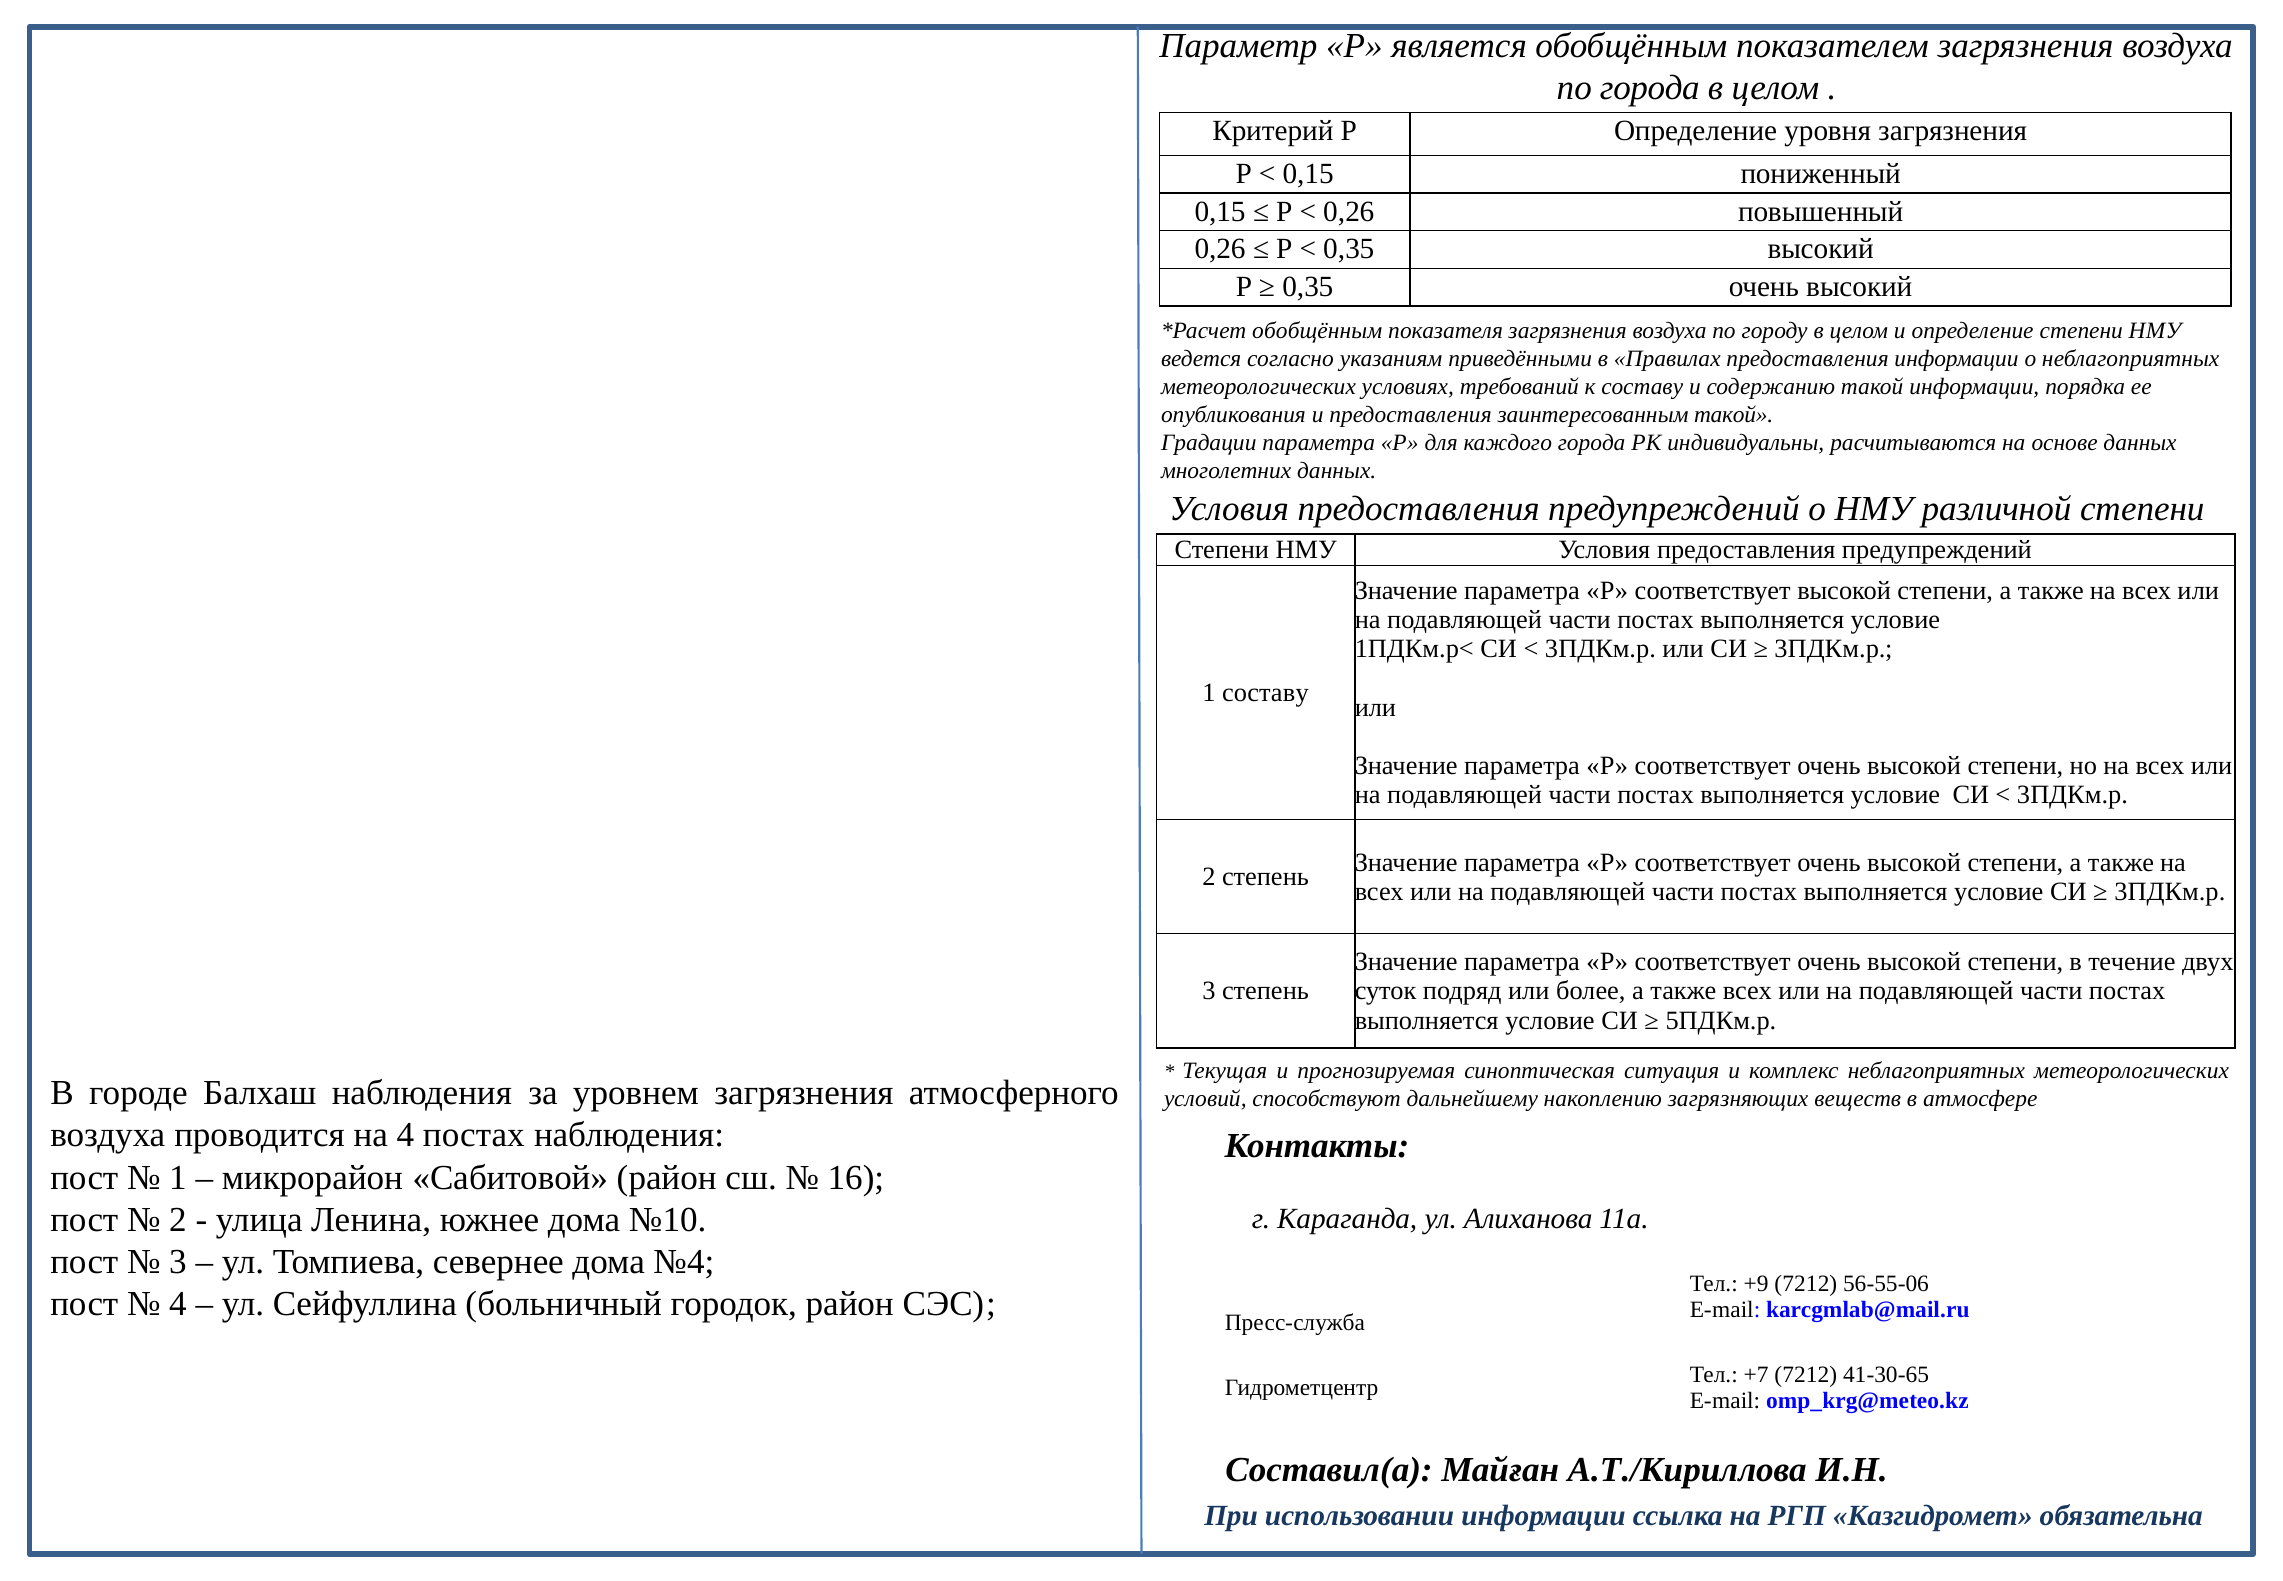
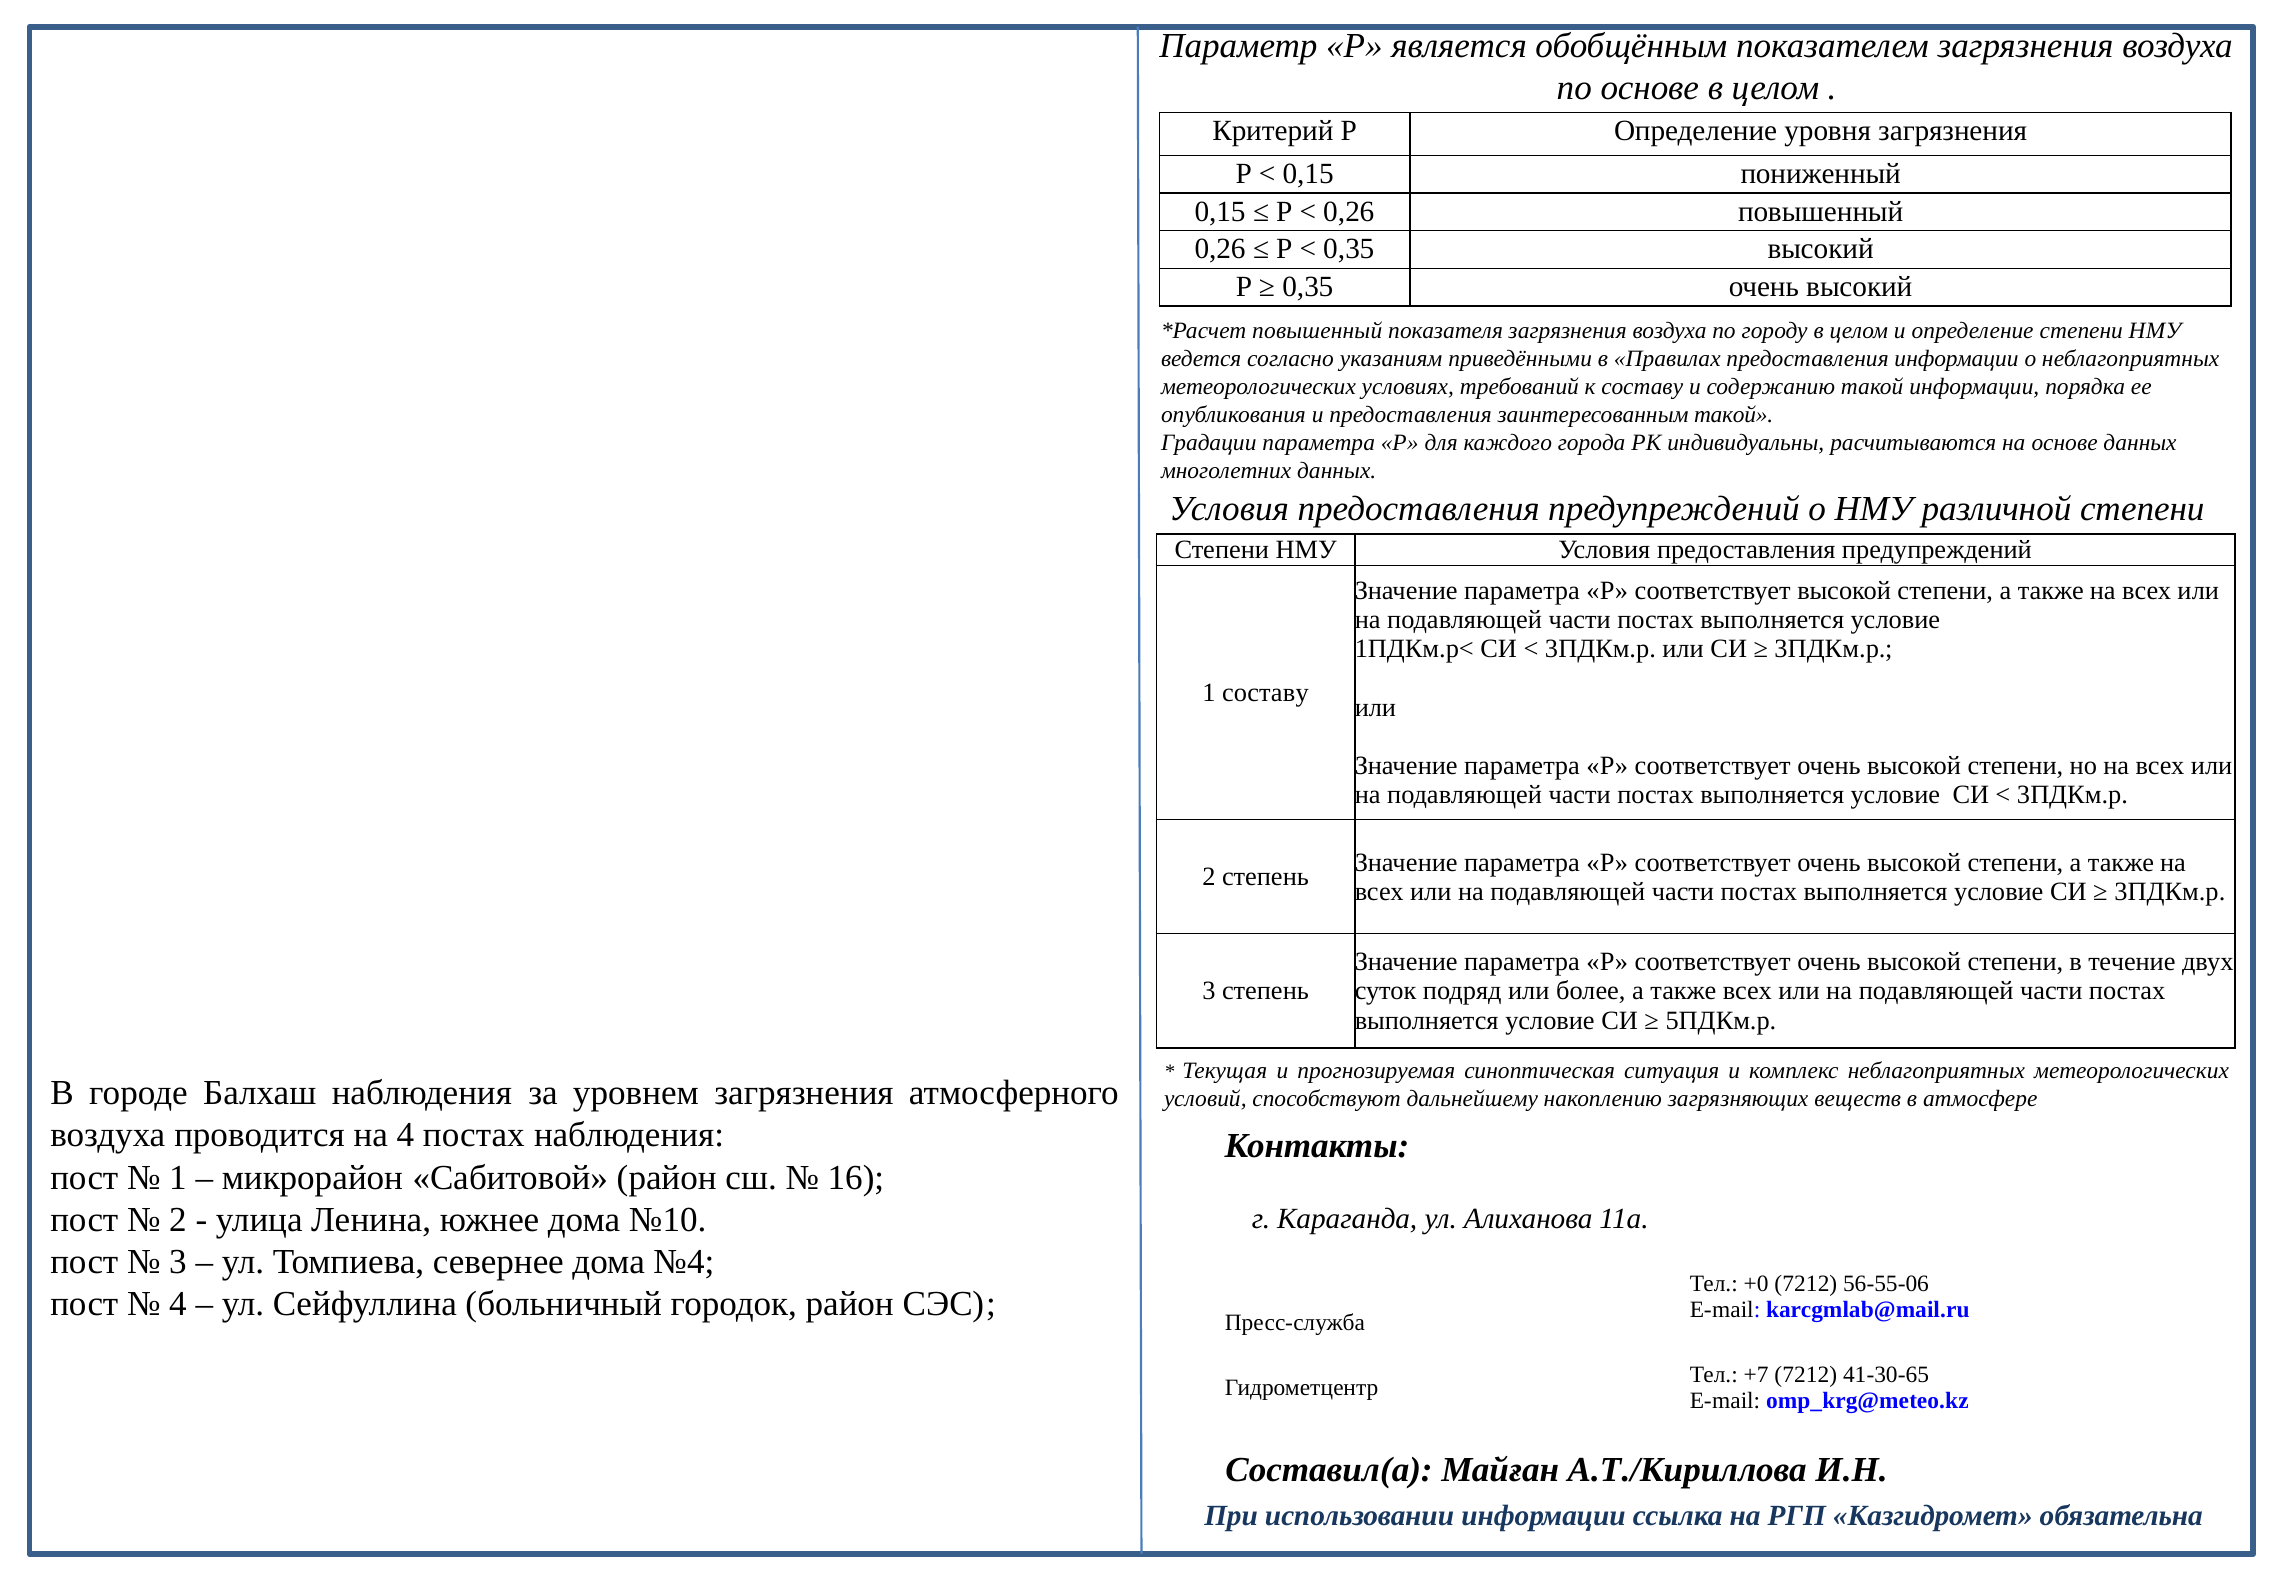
по города: города -> основе (1650, 88)
обобщённым: обобщённым -> повышенный (1317, 330)
+9: +9 -> +0 (1756, 1283)
